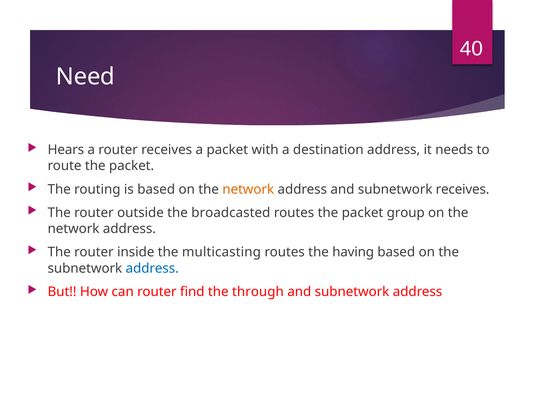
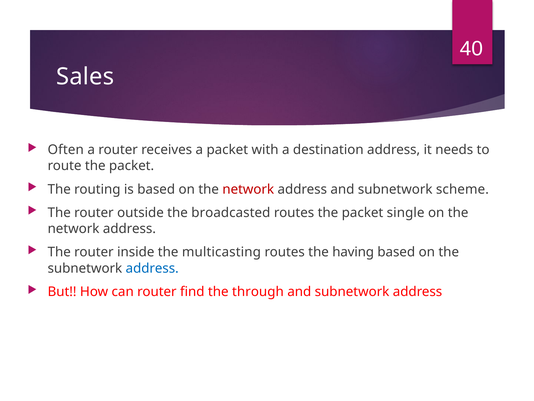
Need: Need -> Sales (85, 77)
Hears: Hears -> Often (66, 150)
network colour: orange -> red (248, 189)
subnetwork receives: receives -> scheme (462, 189)
group: group -> single (406, 212)
